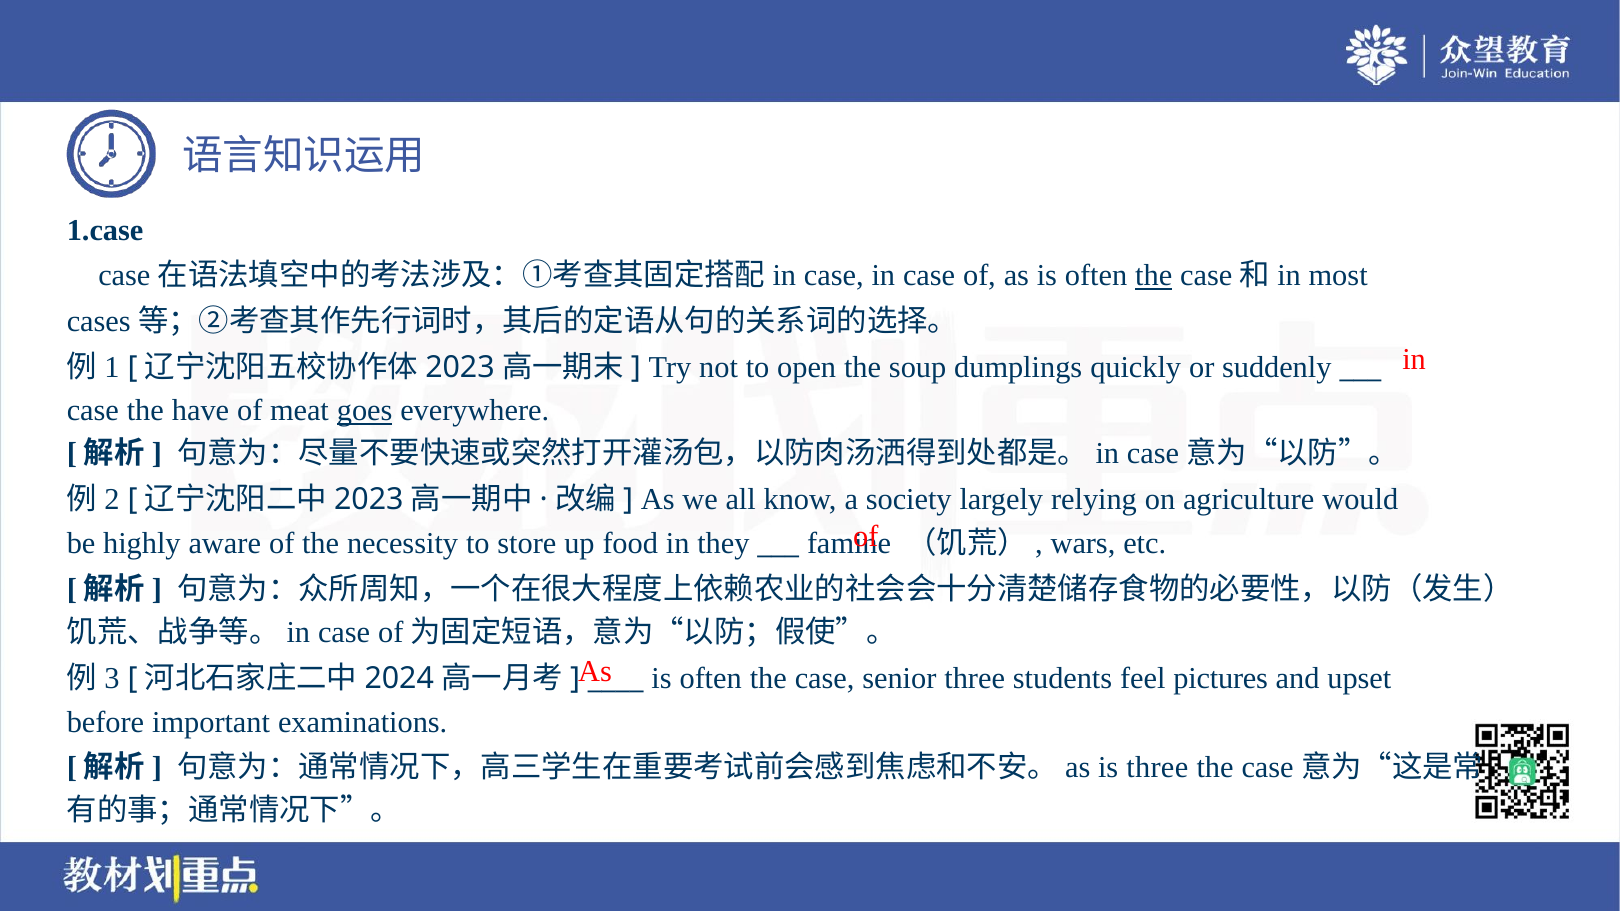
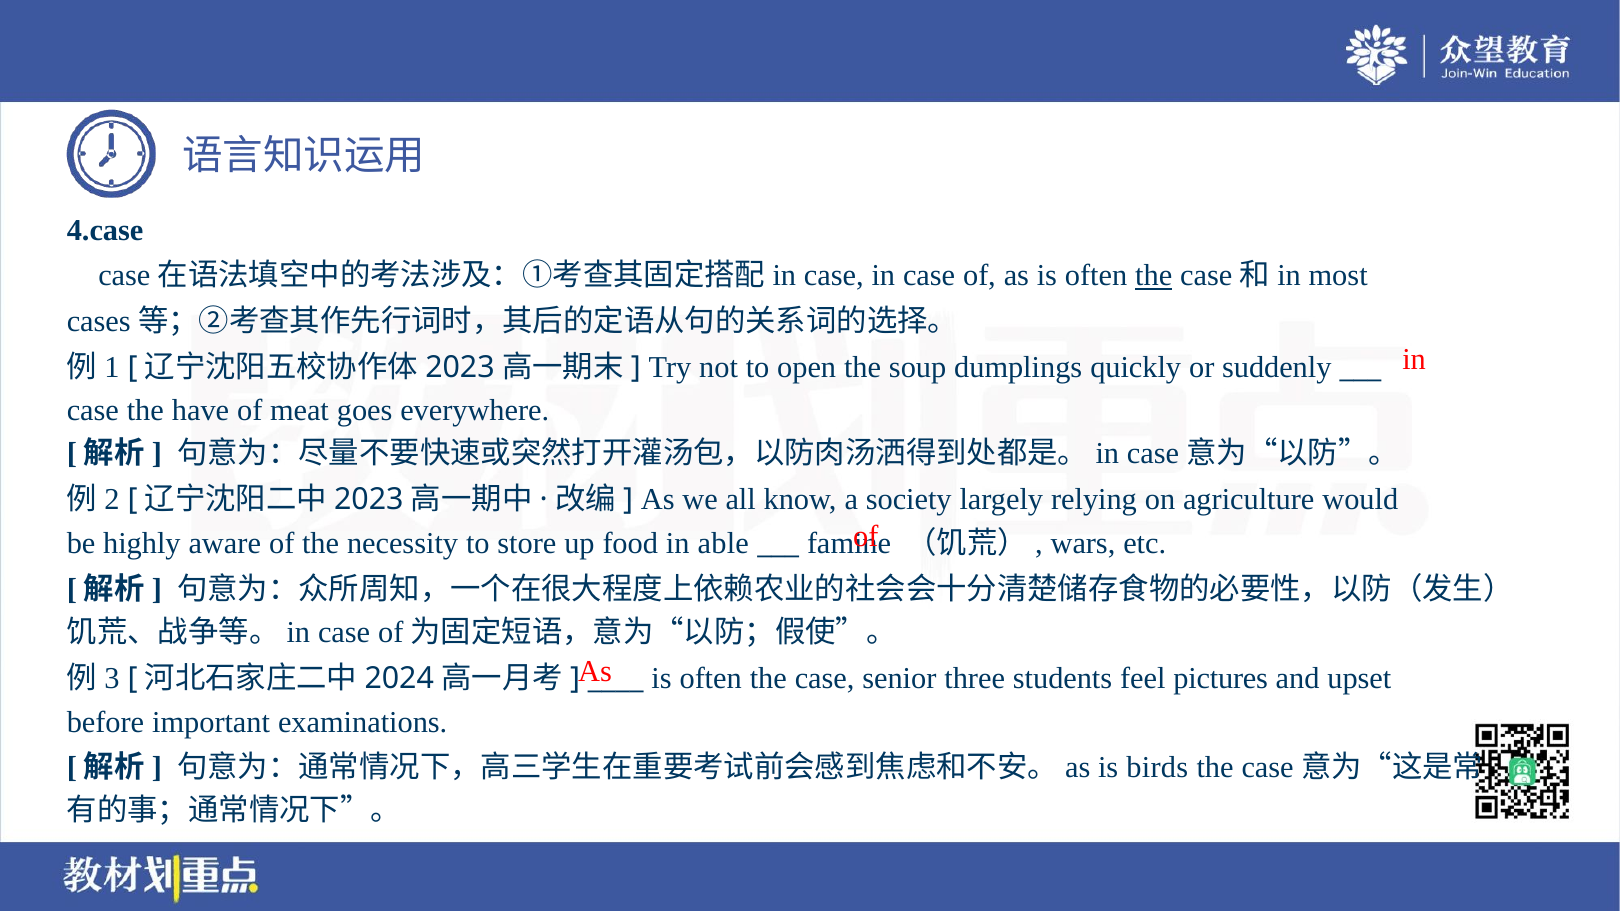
1.case: 1.case -> 4.case (105, 230)
goes underline: present -> none (365, 411)
they: they -> able (723, 544)
is three: three -> birds (1157, 768)
